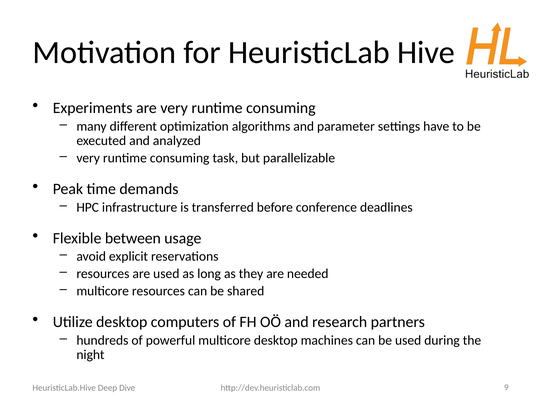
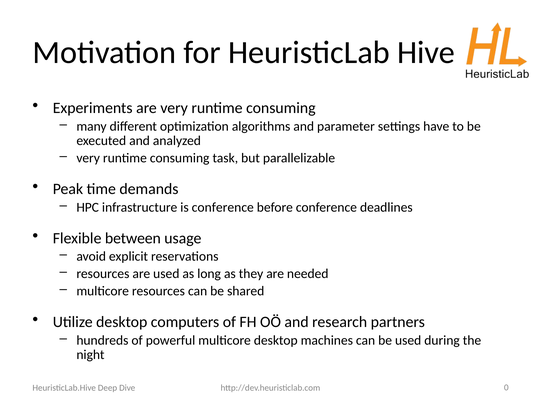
is transferred: transferred -> conference (223, 207)
9: 9 -> 0 (506, 387)
